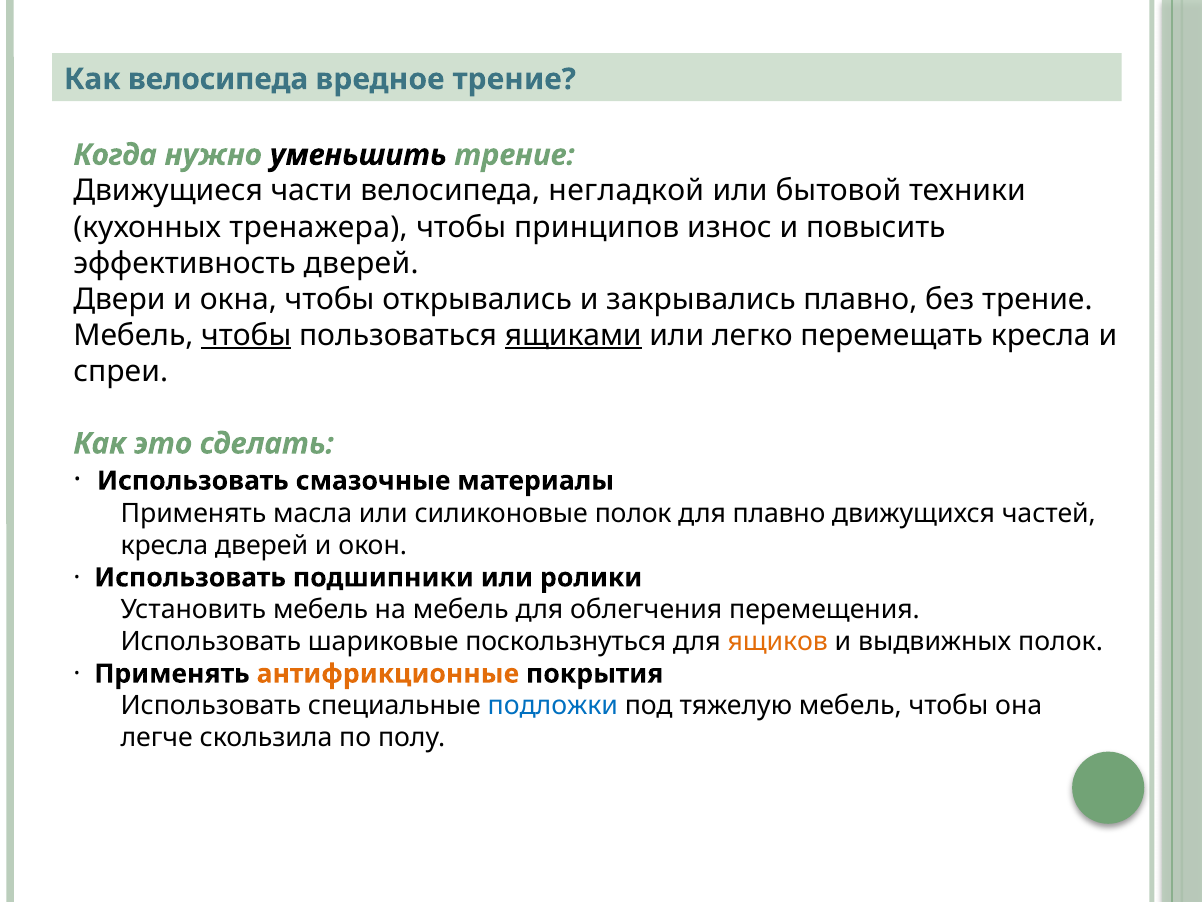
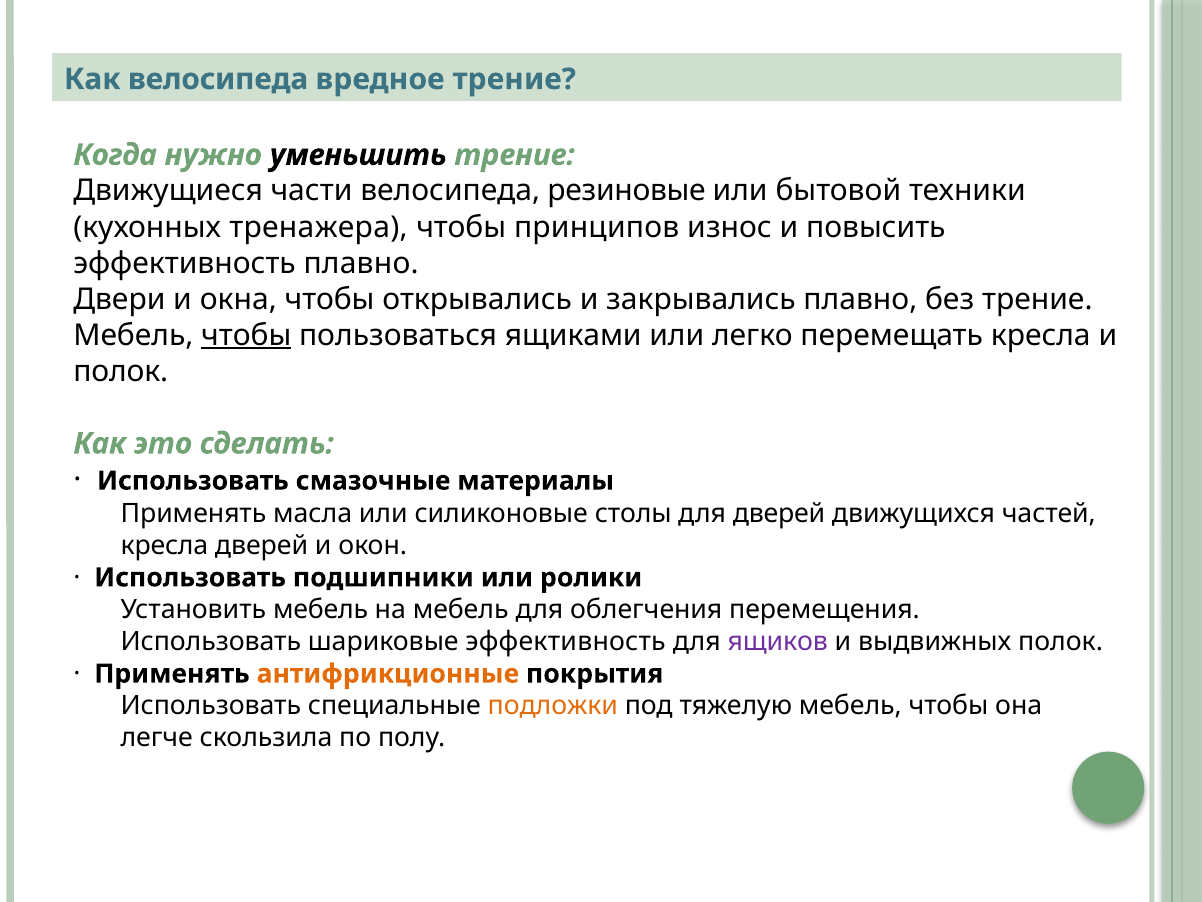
негладкой: негладкой -> резиновые (627, 191)
эффективность дверей: дверей -> плавно (361, 263)
ящиками underline: present -> none (573, 335)
спреи: спреи -> полок (121, 371)
силиконовые полок: полок -> столы (633, 513)
для плавно: плавно -> дверей (779, 513)
шариковые поскользнуться: поскользнуться -> эффективность (566, 641)
ящиков colour: orange -> purple (778, 641)
подложки colour: blue -> orange (553, 705)
